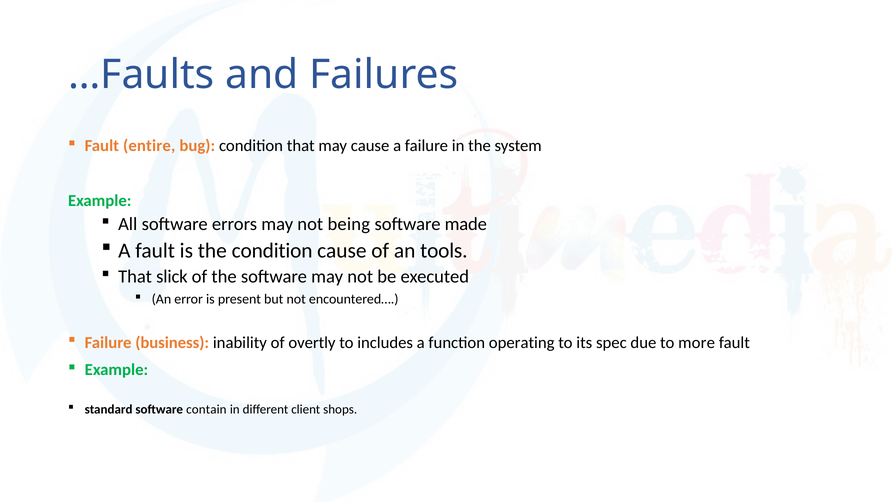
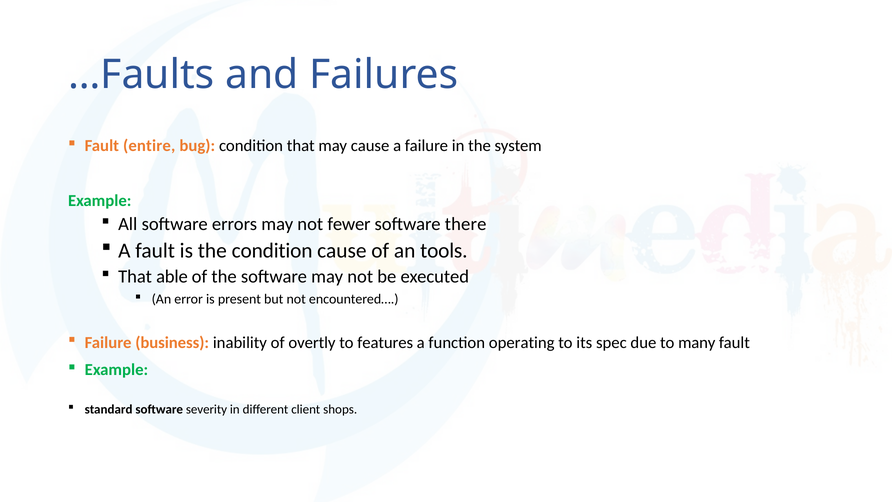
being: being -> fewer (349, 224)
made: made -> there (466, 224)
slick: slick -> able (172, 277)
includes: includes -> features (385, 342)
more: more -> many (697, 342)
contain: contain -> severity (207, 409)
